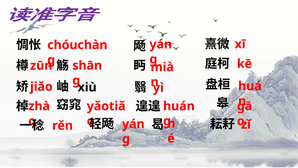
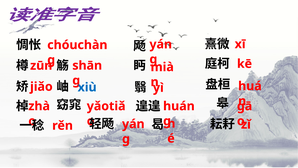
xiù colour: black -> blue (87, 87)
